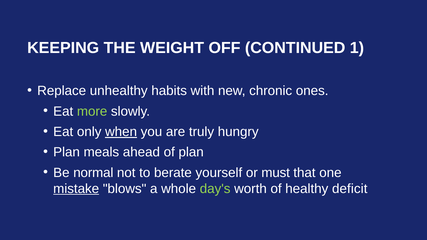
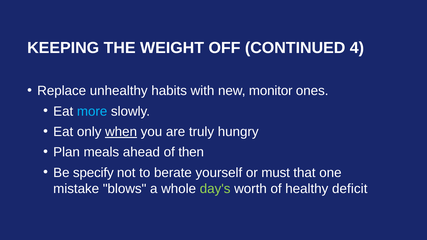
1: 1 -> 4 (357, 48)
chronic: chronic -> monitor (271, 91)
more colour: light green -> light blue (92, 111)
of plan: plan -> then (191, 152)
normal: normal -> specify (93, 173)
mistake underline: present -> none (76, 189)
